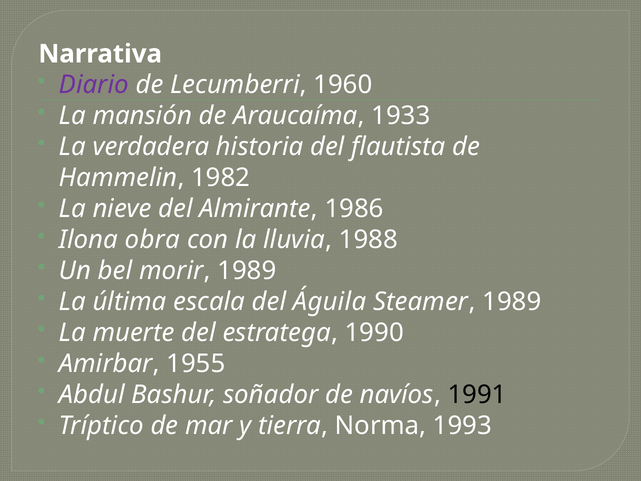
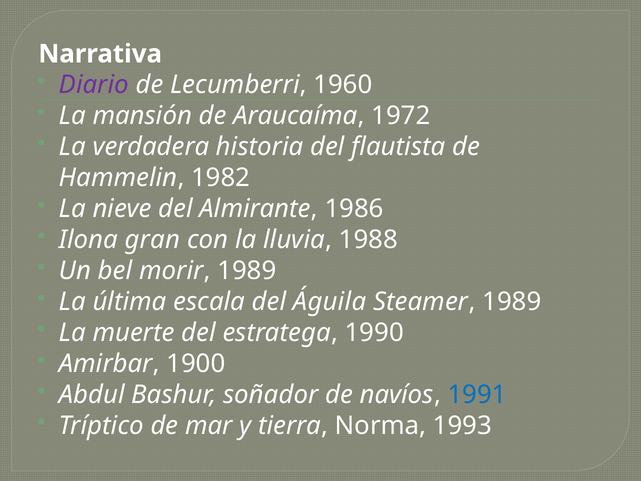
1933: 1933 -> 1972 (401, 116)
obra: obra -> gran (152, 240)
1955: 1955 -> 1900 (196, 364)
1991 colour: black -> blue (477, 395)
